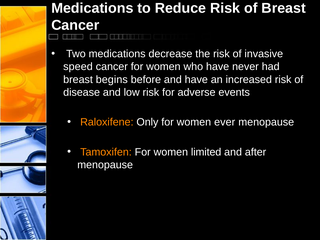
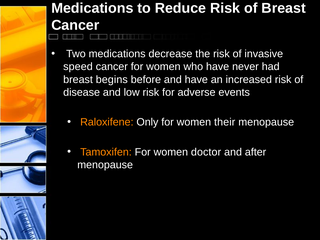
ever: ever -> their (225, 122)
limited: limited -> doctor (206, 152)
